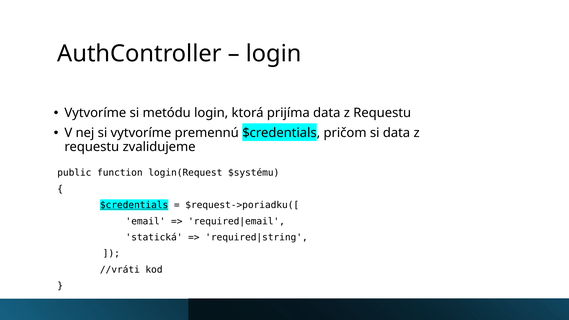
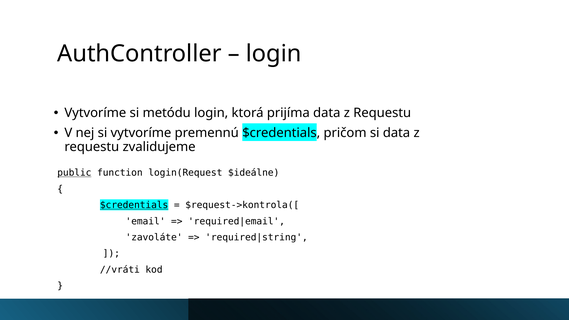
public underline: none -> present (74, 173)
$systému: $systému -> $ideálne (254, 173)
$request->poriadku([: $request->poriadku([ -> $request->kontrola([ (242, 205)
statická: statická -> zavoláte (154, 237)
